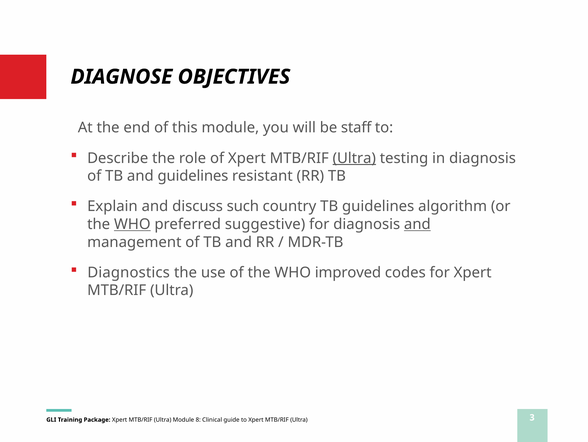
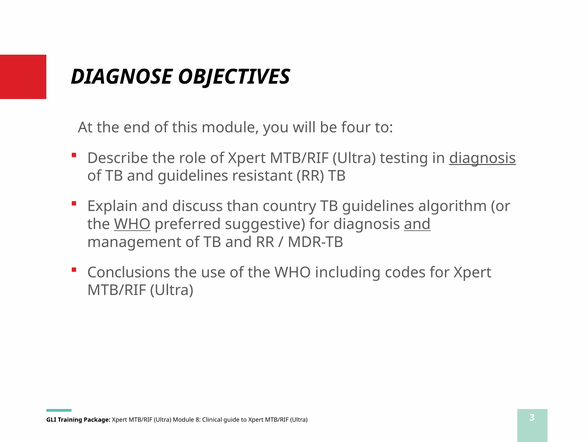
staff: staff -> four (356, 128)
Ultra underline: present -> none (354, 158)
diagnosis underline: none -> present (482, 158)
such: such -> than (243, 207)
Diagnostics: Diagnostics -> Conclusions (129, 273)
improved: improved -> including (348, 273)
